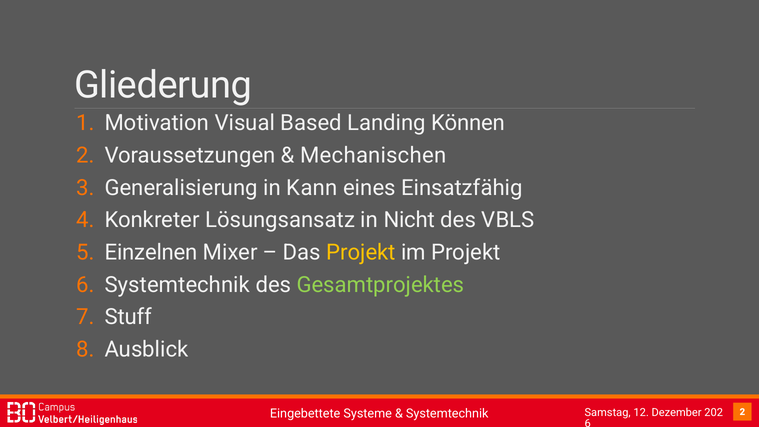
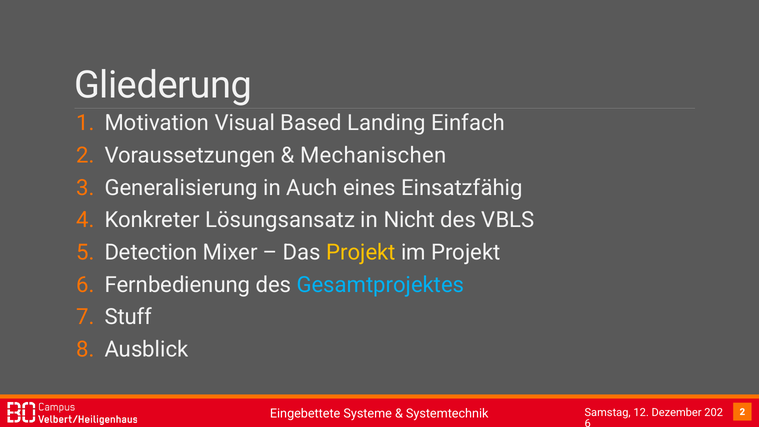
Können: Können -> Einfach (468, 123)
Kann: Kann -> Auch (312, 188)
Einzelnen: Einzelnen -> Detection (151, 252)
Systemtechnik: Systemtechnik -> Fernbedienung (177, 285)
Gesamtprojektes colour: light green -> light blue (380, 285)
